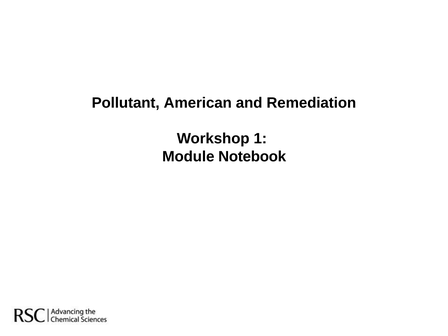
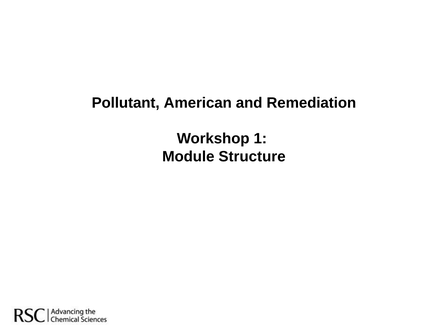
Notebook: Notebook -> Structure (252, 157)
